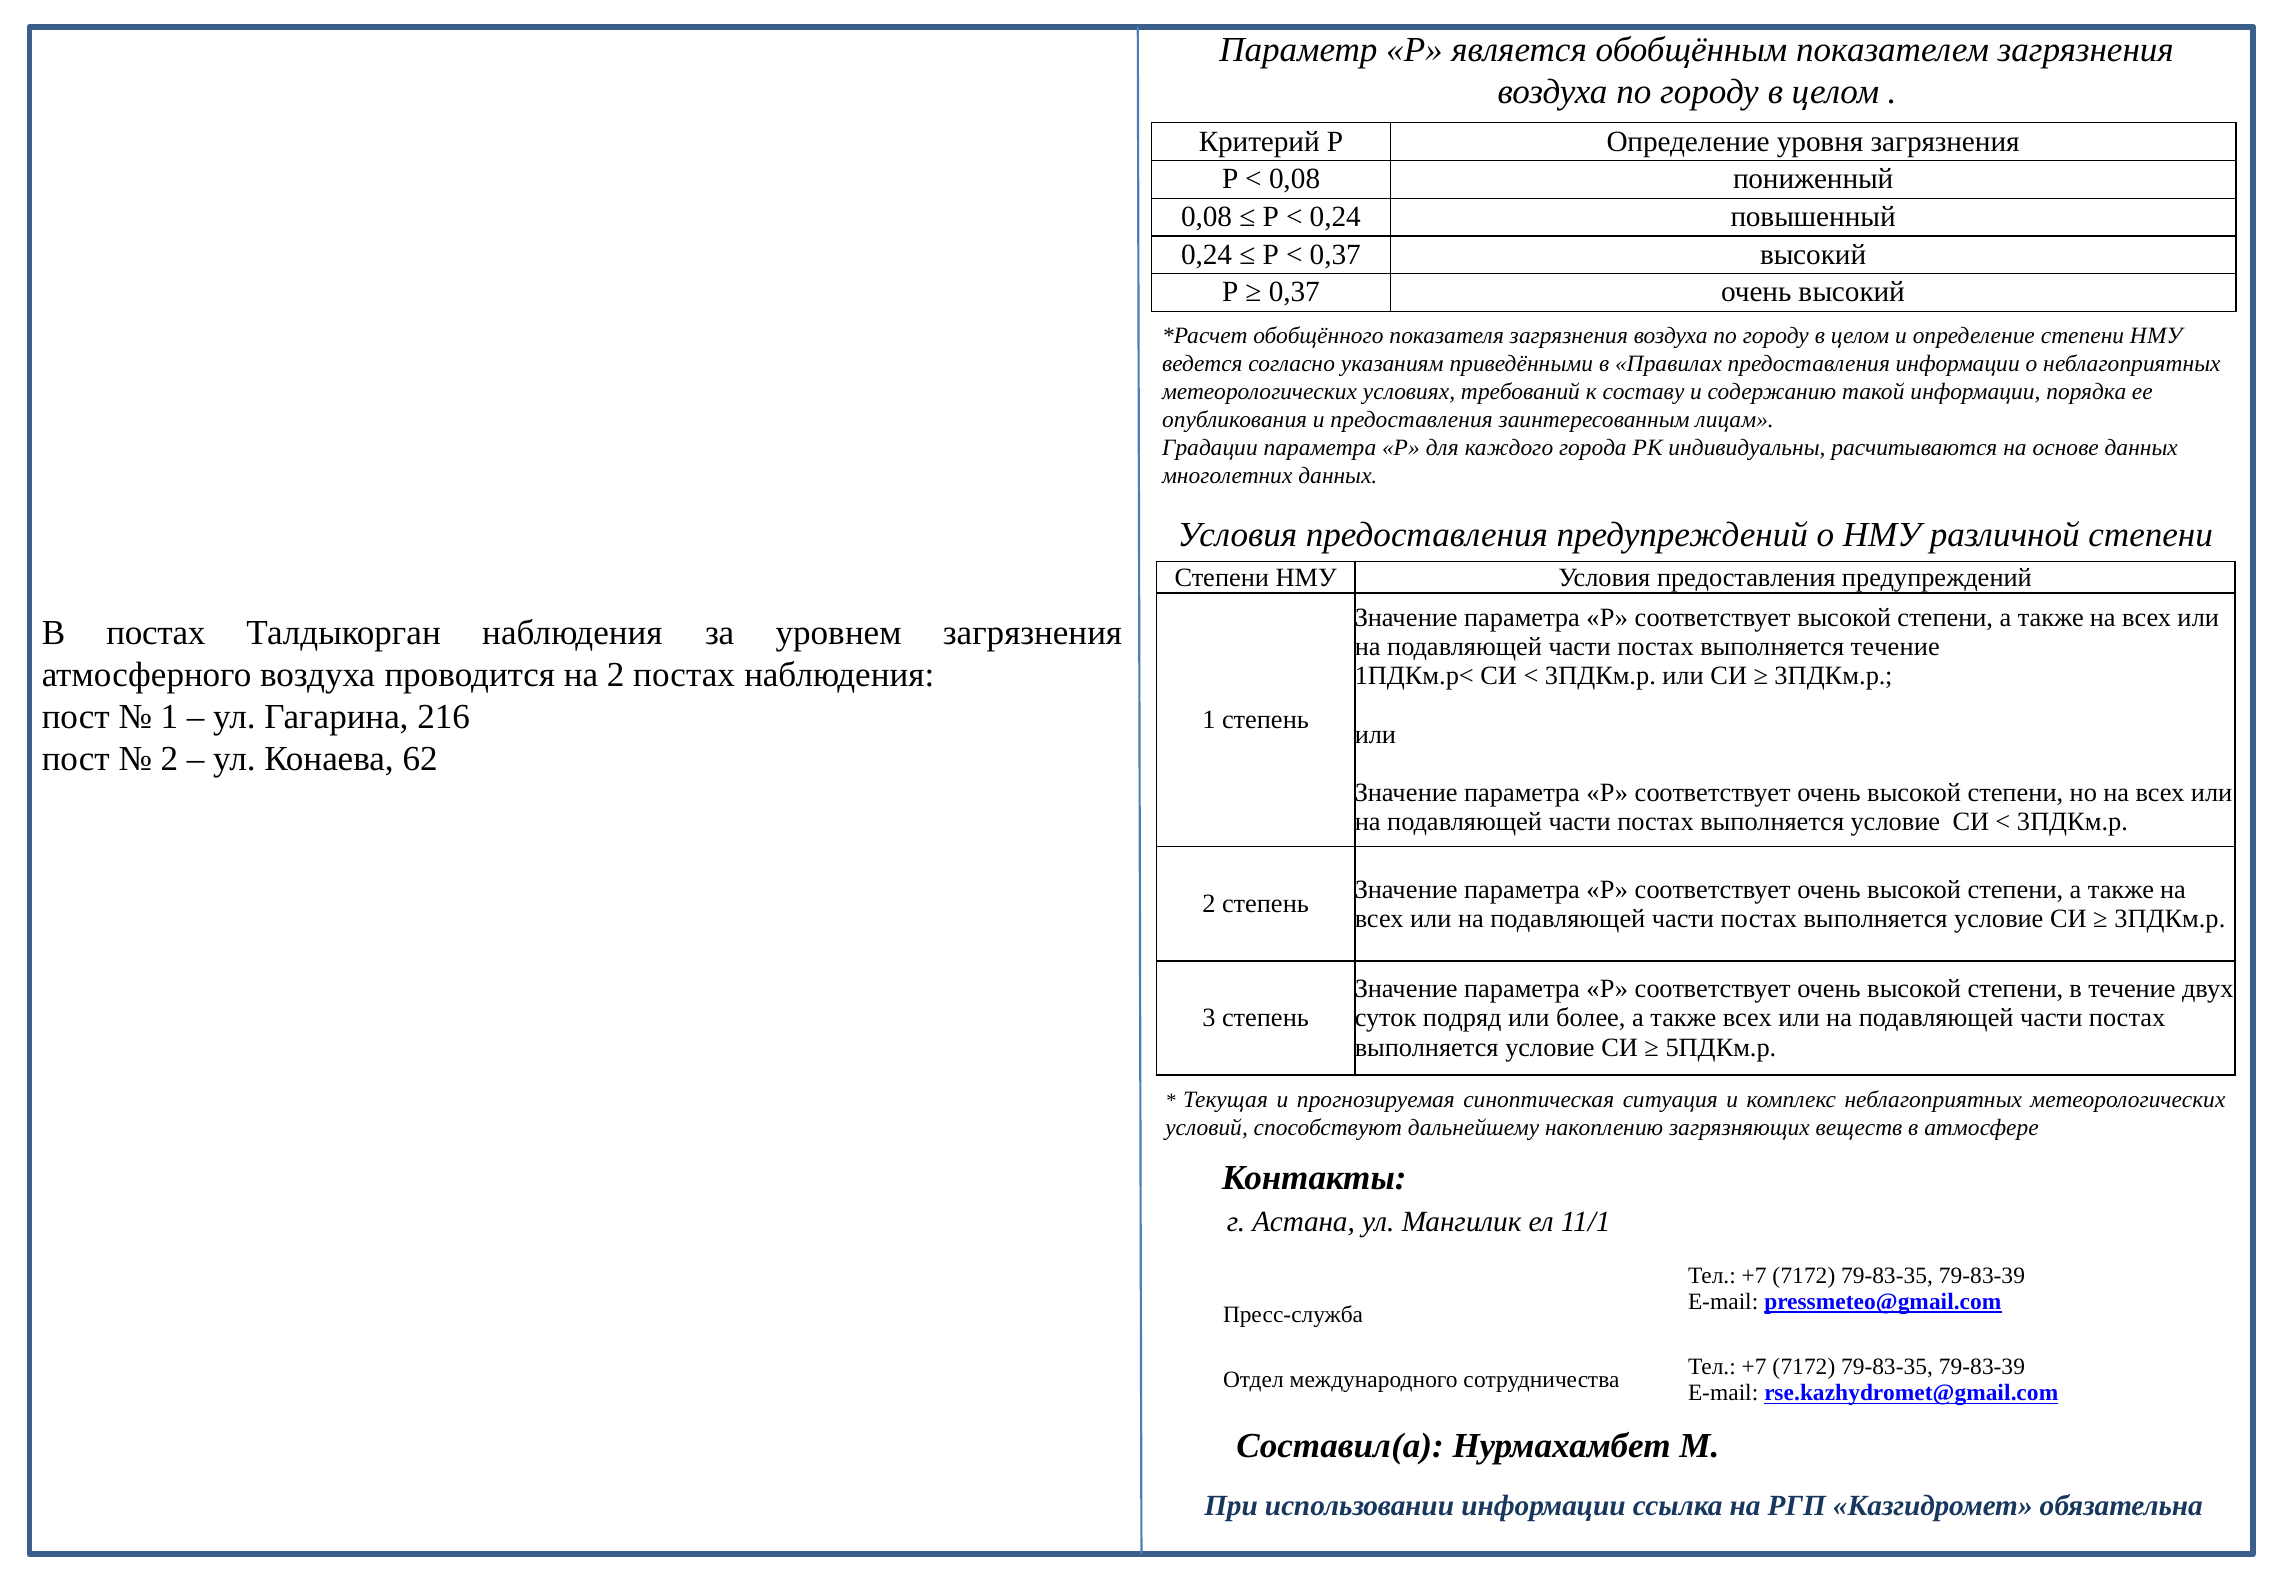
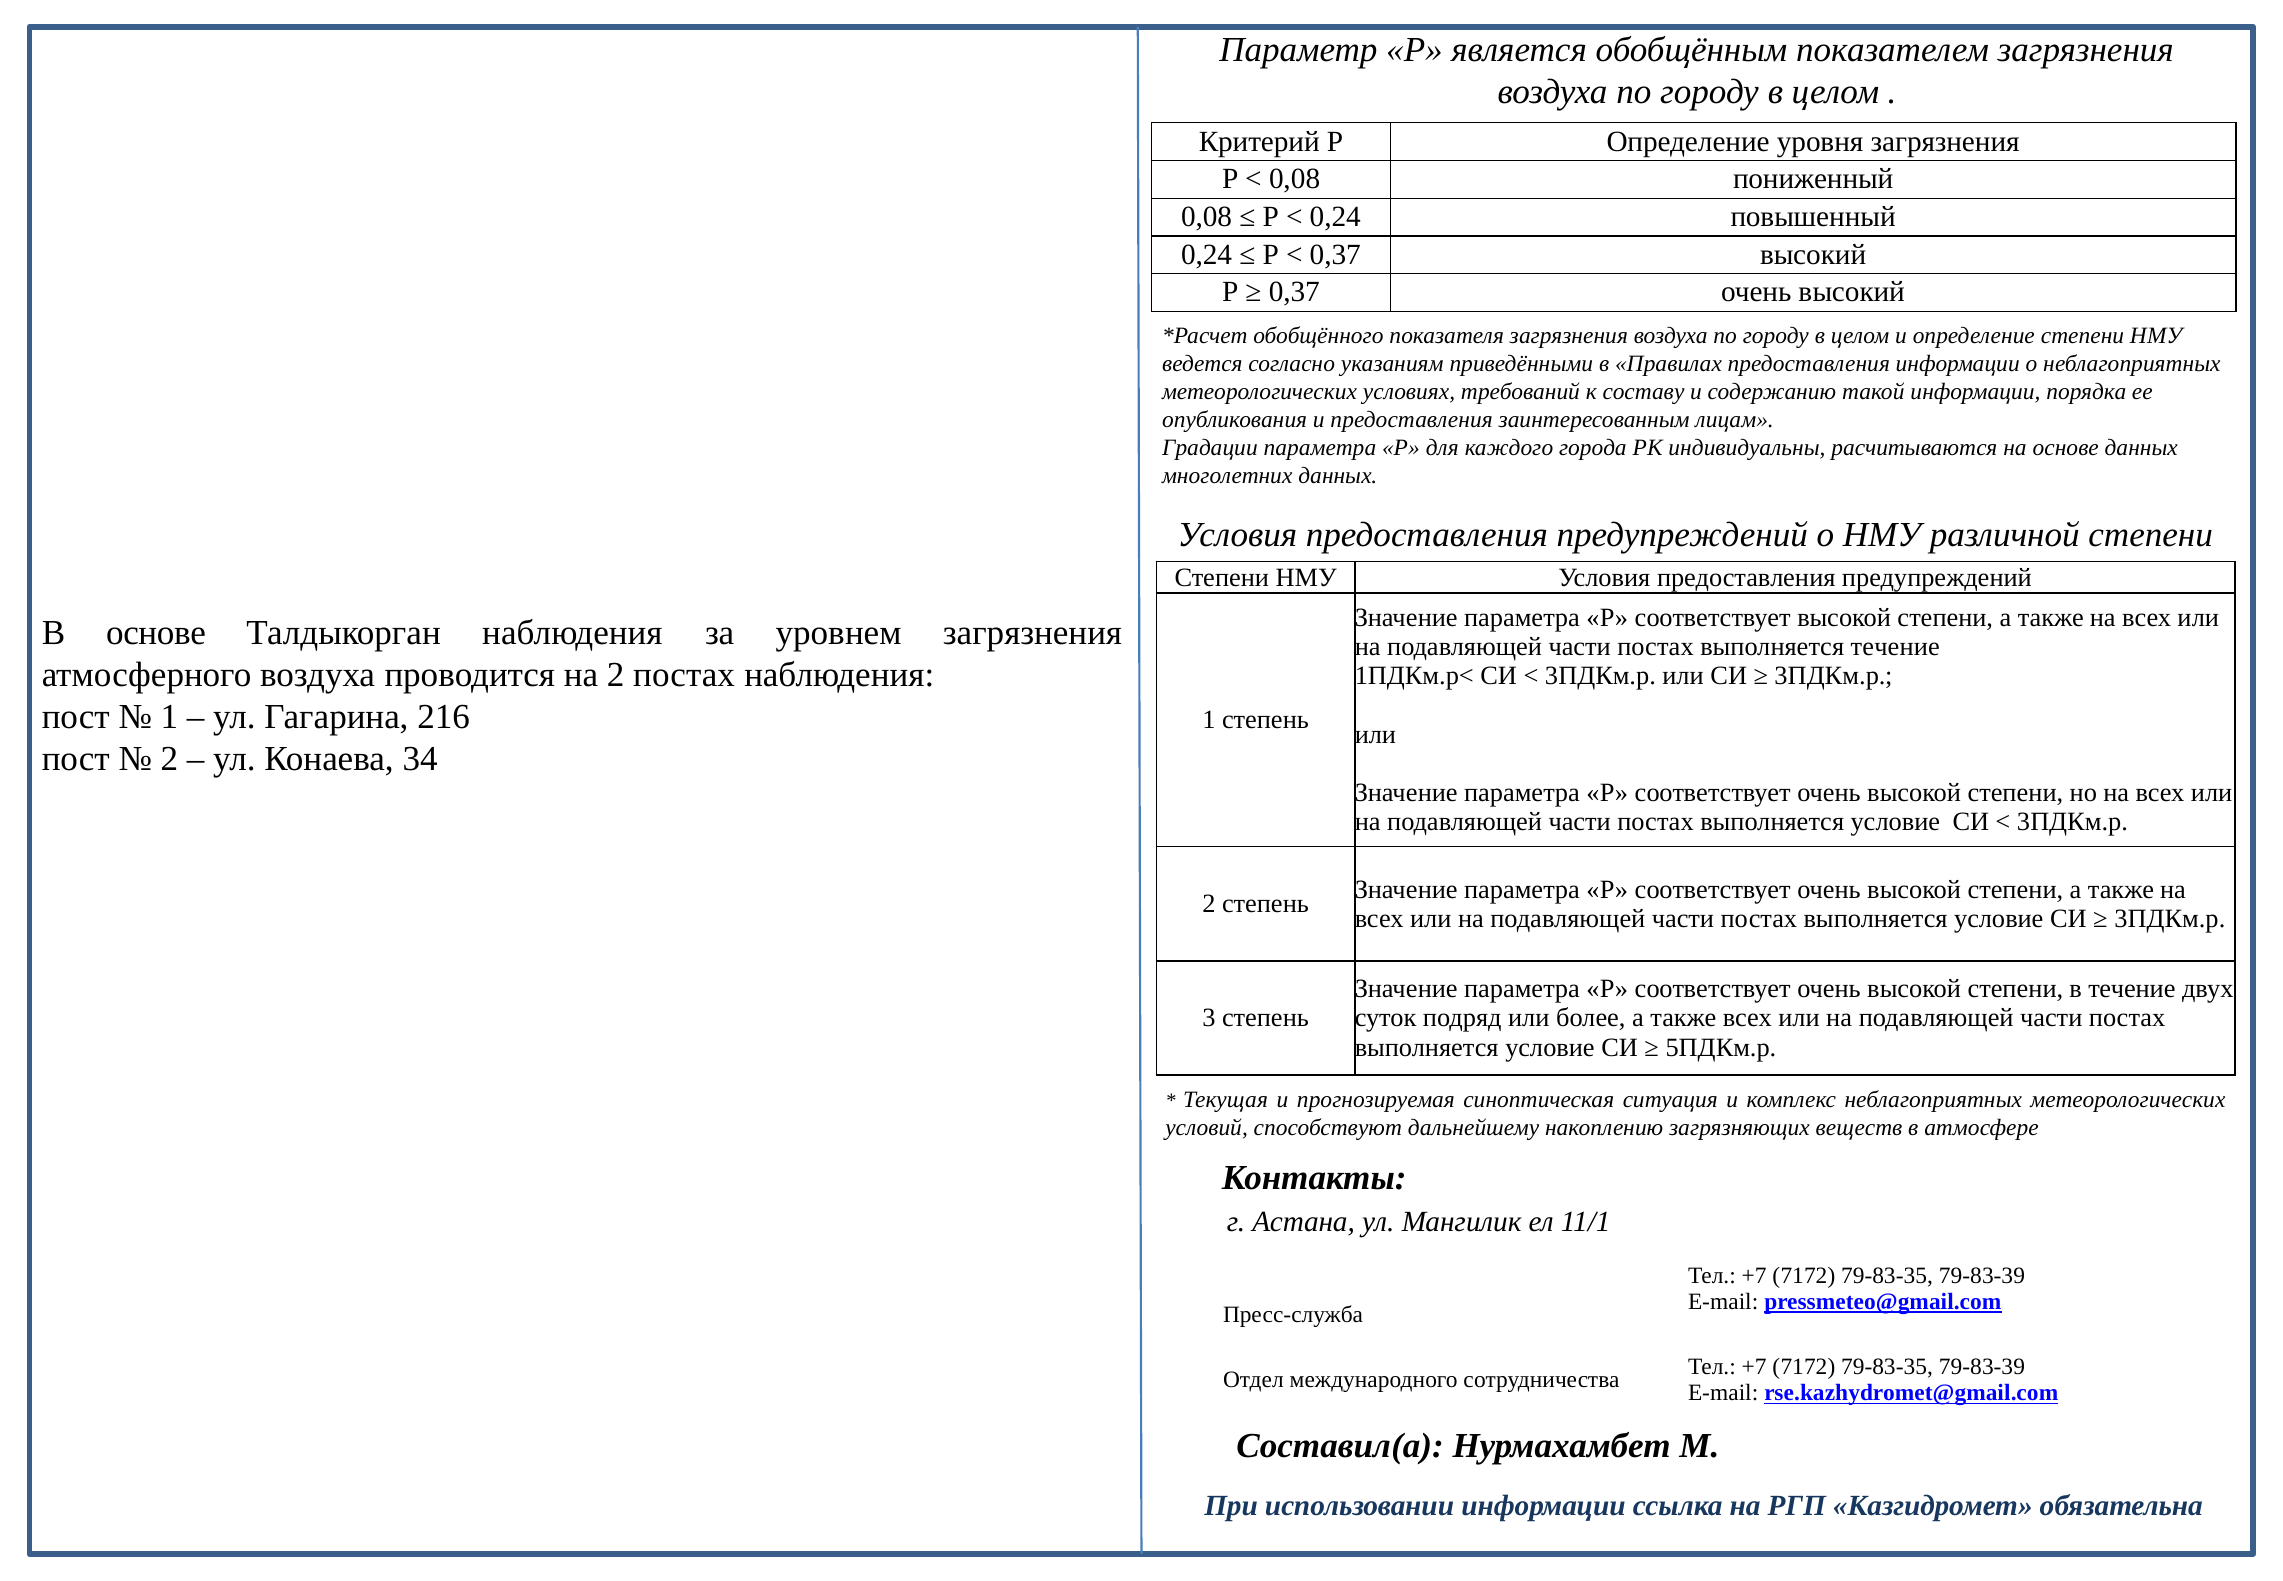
В постах: постах -> основе (156, 632)
62: 62 -> 34 (420, 759)
